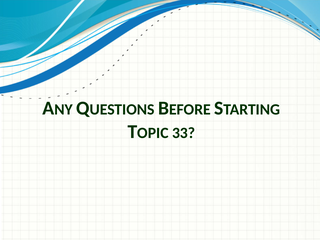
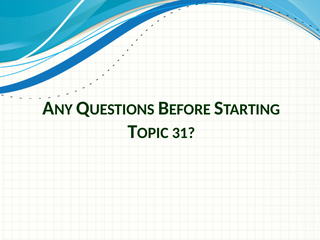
33: 33 -> 31 (184, 133)
